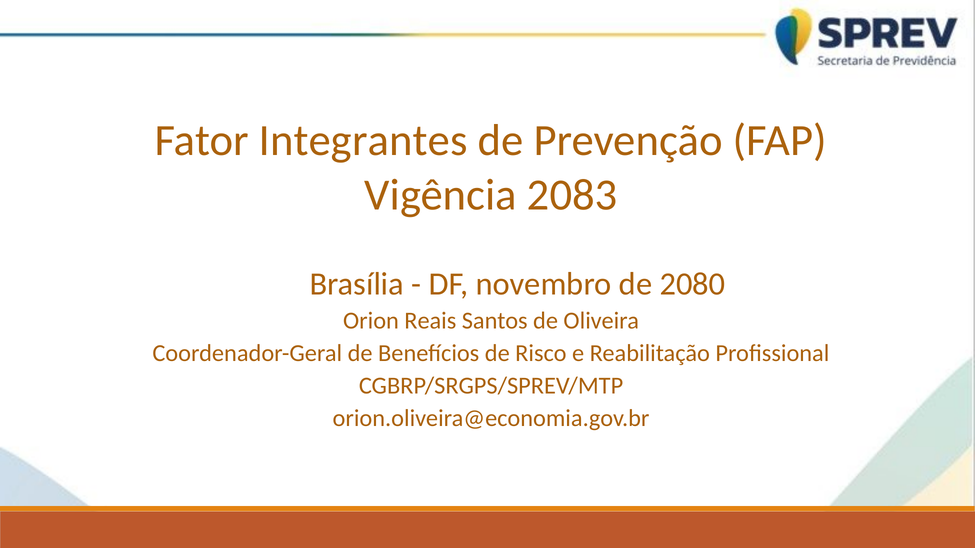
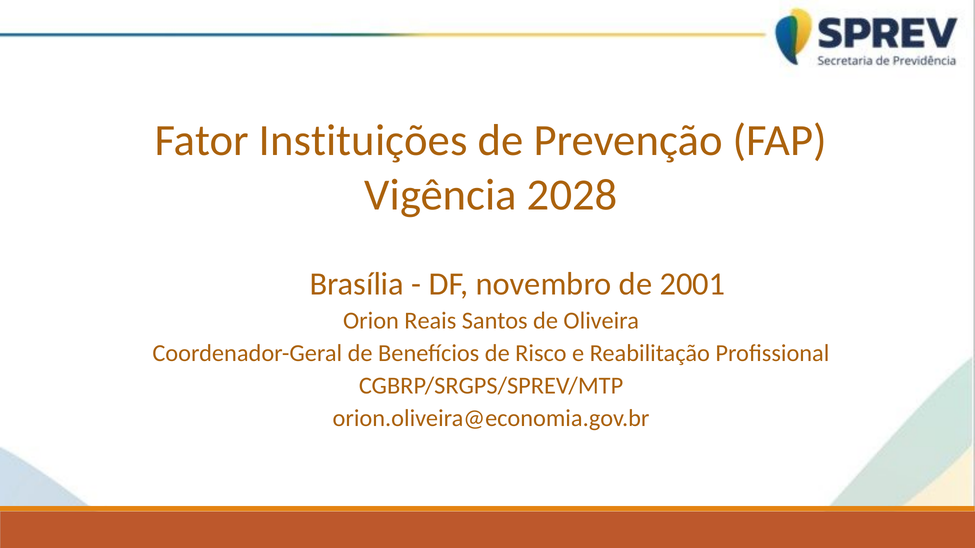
Integrantes: Integrantes -> Instituições (363, 141)
2083: 2083 -> 2028 (572, 195)
2080: 2080 -> 2001 (692, 284)
